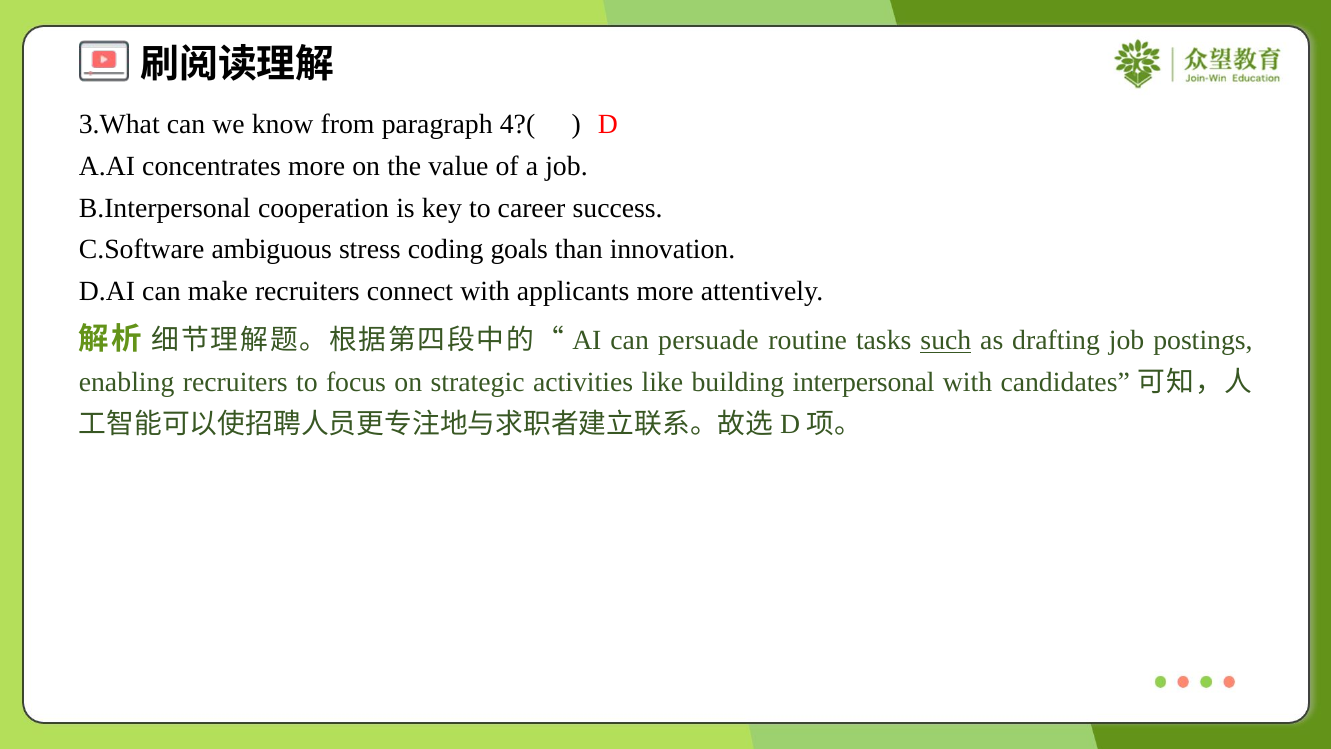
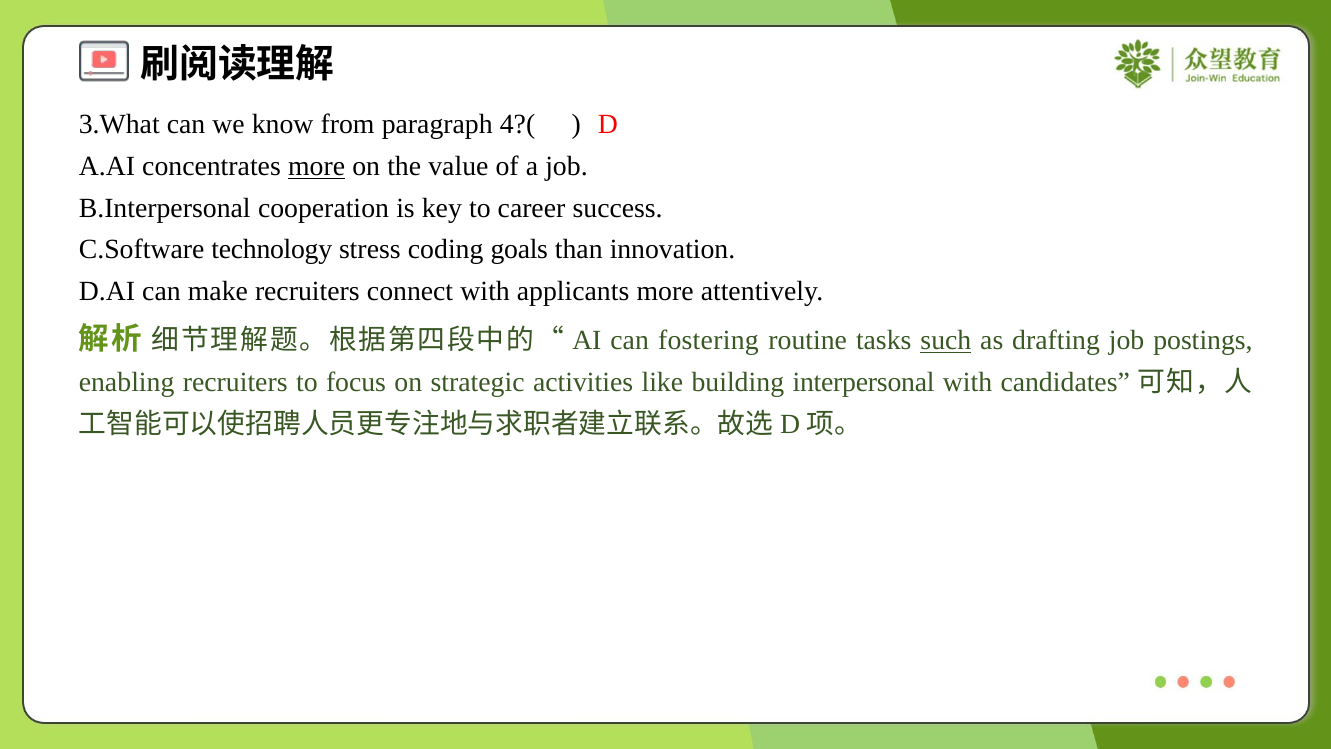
more underline: none -> present (317, 166)
ambiguous: ambiguous -> technology (272, 250)
persuade: persuade -> fostering (708, 340)
